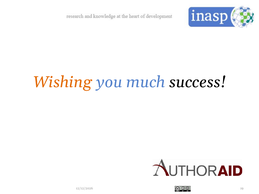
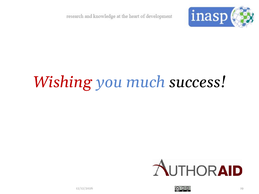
Wishing colour: orange -> red (63, 82)
